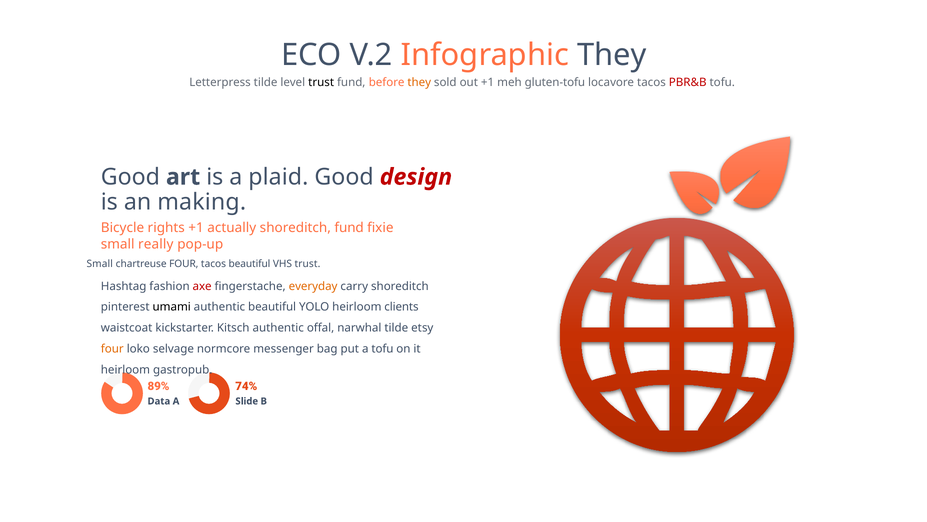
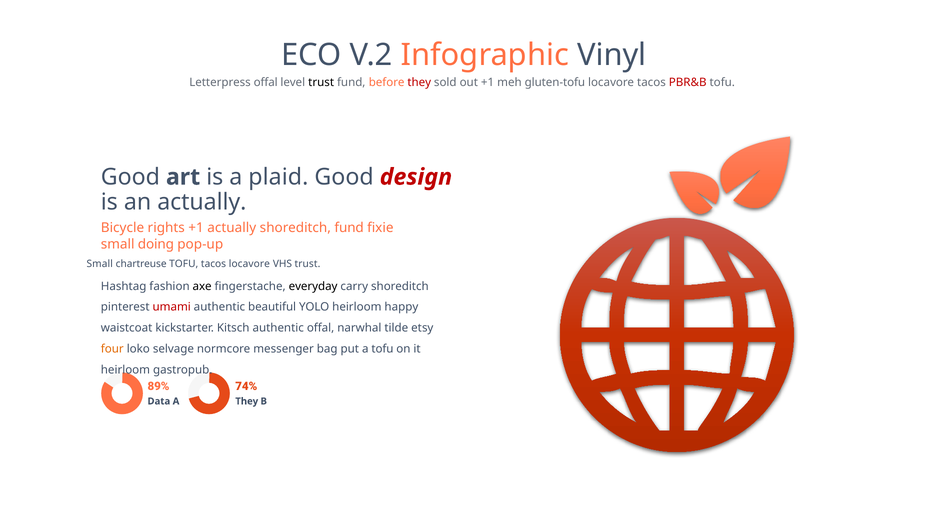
Infographic They: They -> Vinyl (612, 55)
Letterpress tilde: tilde -> offal (266, 83)
they colour: orange -> red (419, 83)
an making: making -> actually (202, 202)
really: really -> doing (156, 244)
chartreuse FOUR: FOUR -> TOFU (184, 264)
tacos beautiful: beautiful -> locavore (249, 264)
axe colour: red -> black (202, 286)
everyday colour: orange -> black (313, 286)
umami colour: black -> red (172, 307)
clients: clients -> happy (401, 307)
Slide: Slide -> They (247, 401)
